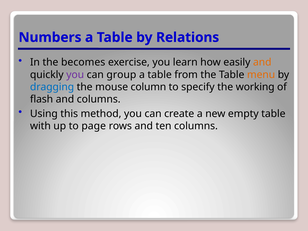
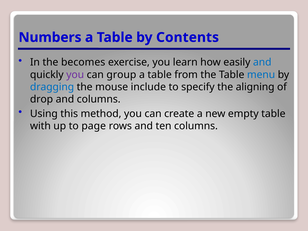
Relations: Relations -> Contents (188, 37)
and colour: orange -> blue (262, 62)
menu colour: orange -> blue (261, 75)
column: column -> include (148, 87)
working: working -> aligning (255, 87)
flash: flash -> drop (42, 99)
